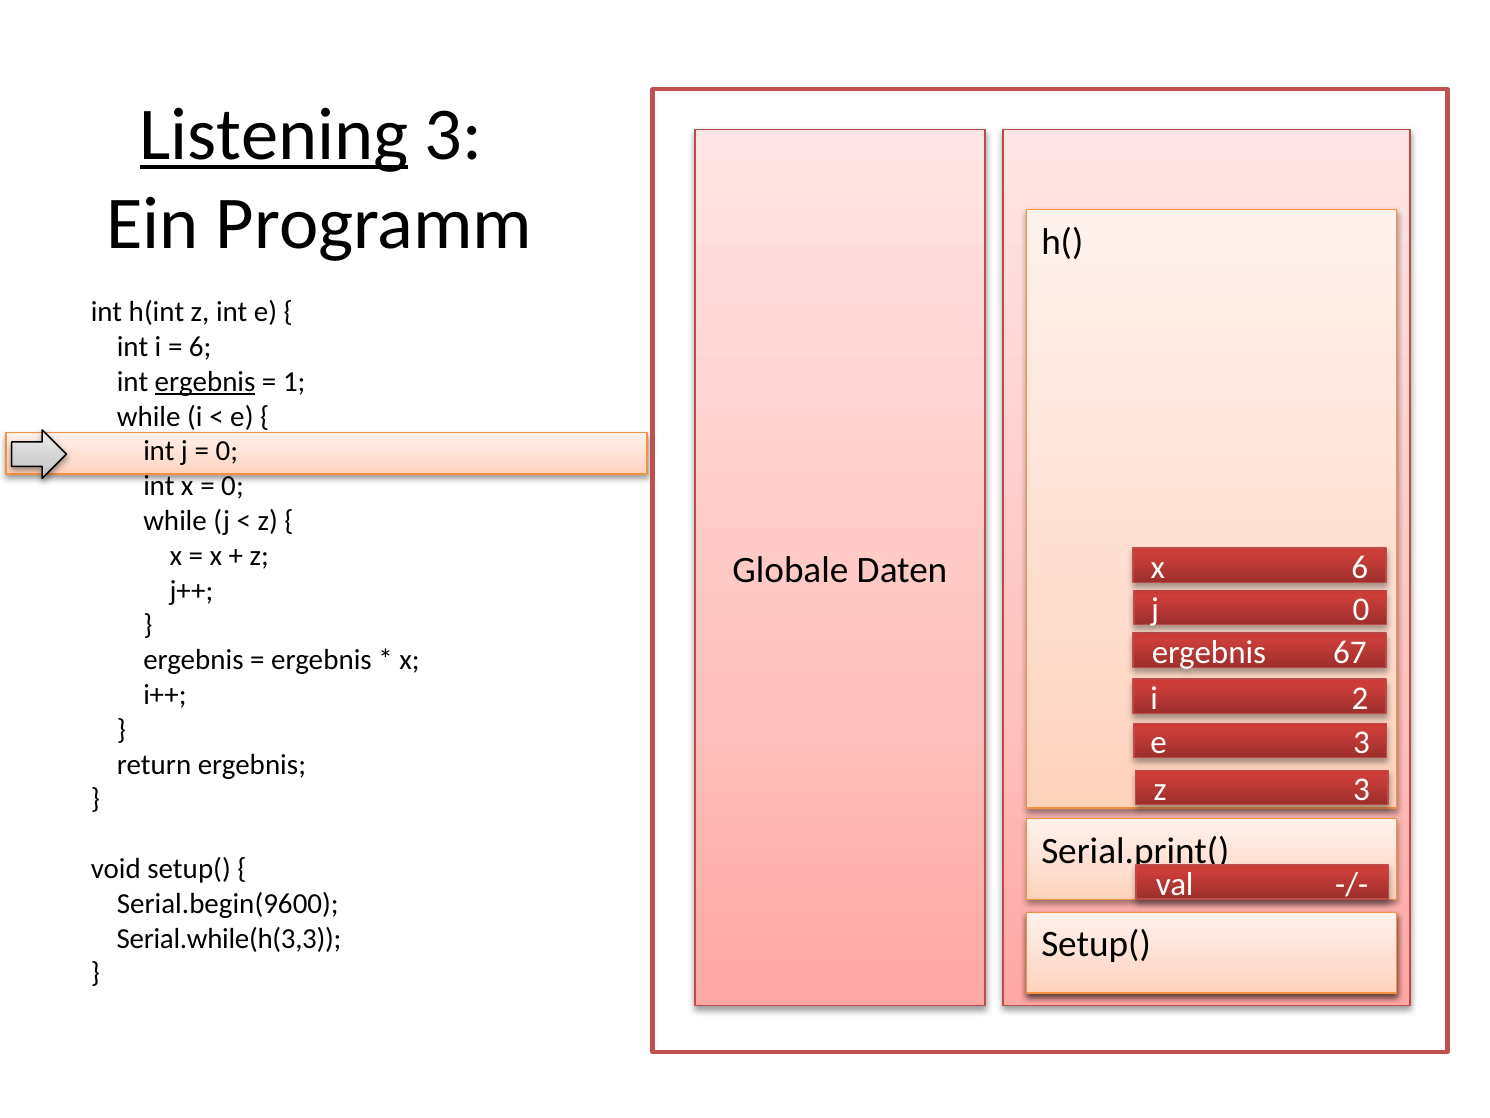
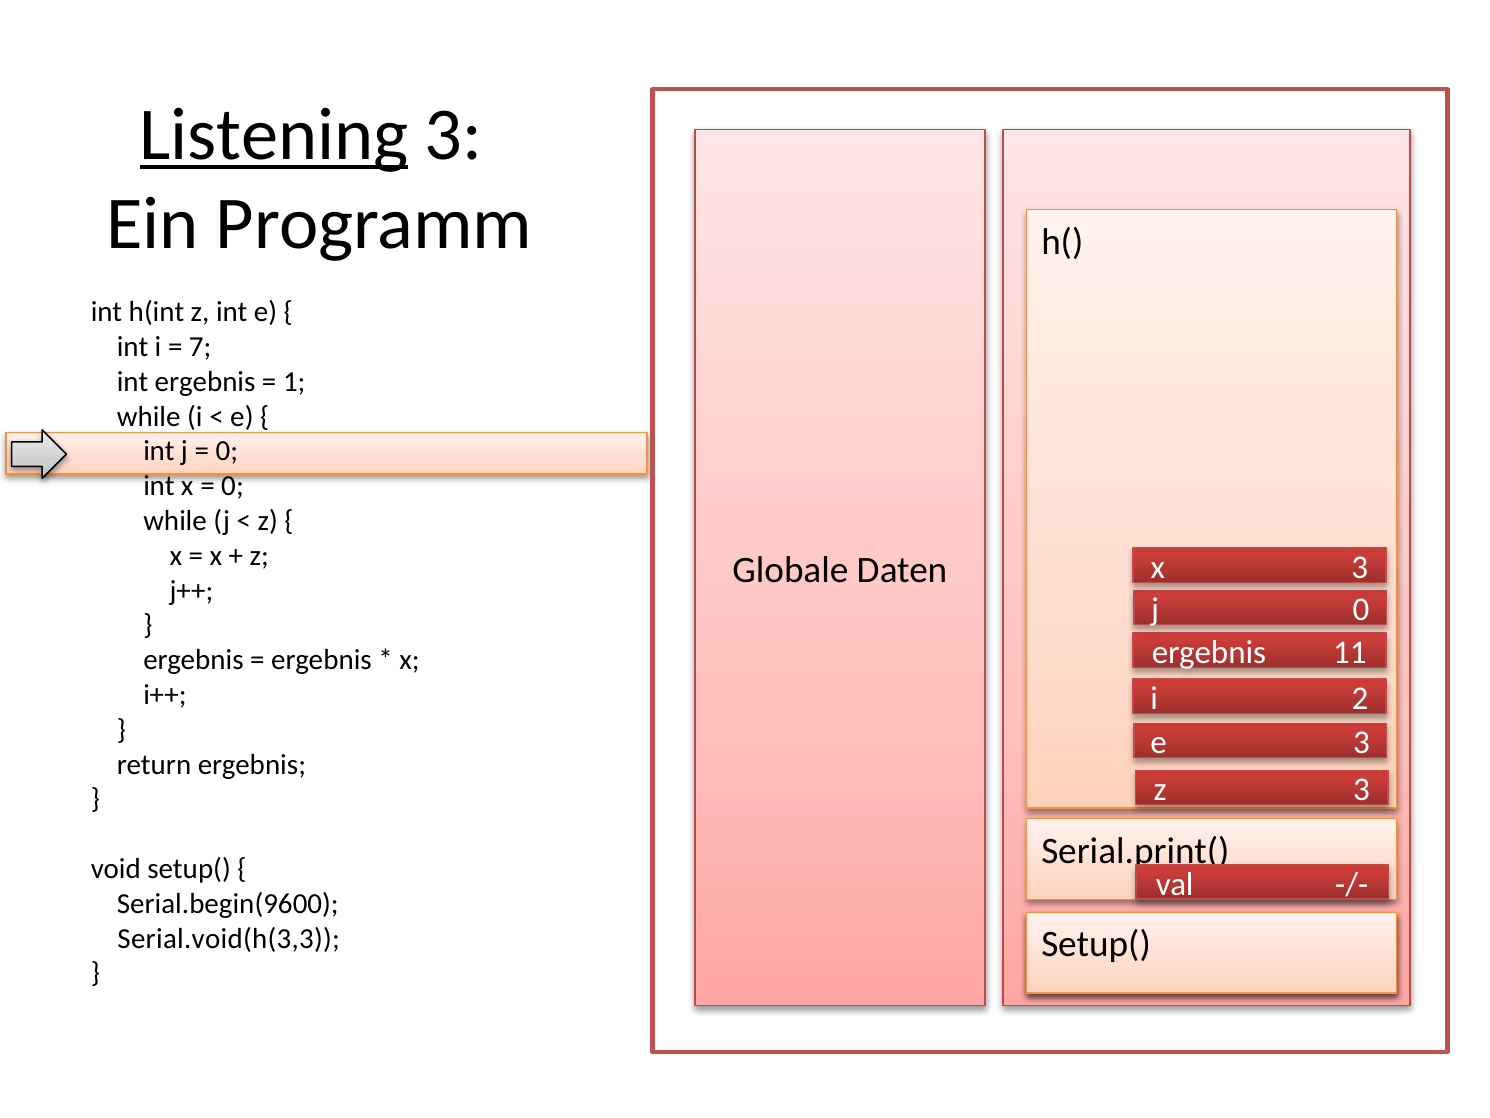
6: 6 -> 7 (200, 347)
ergebnis underline: present -> none (205, 382)
6: 6 -> 3 (1360, 567)
67: 67 -> 11 (1350, 652)
Serial.while(h(3,3: Serial.while(h(3,3 -> Serial.void(h(3,3 (229, 938)
